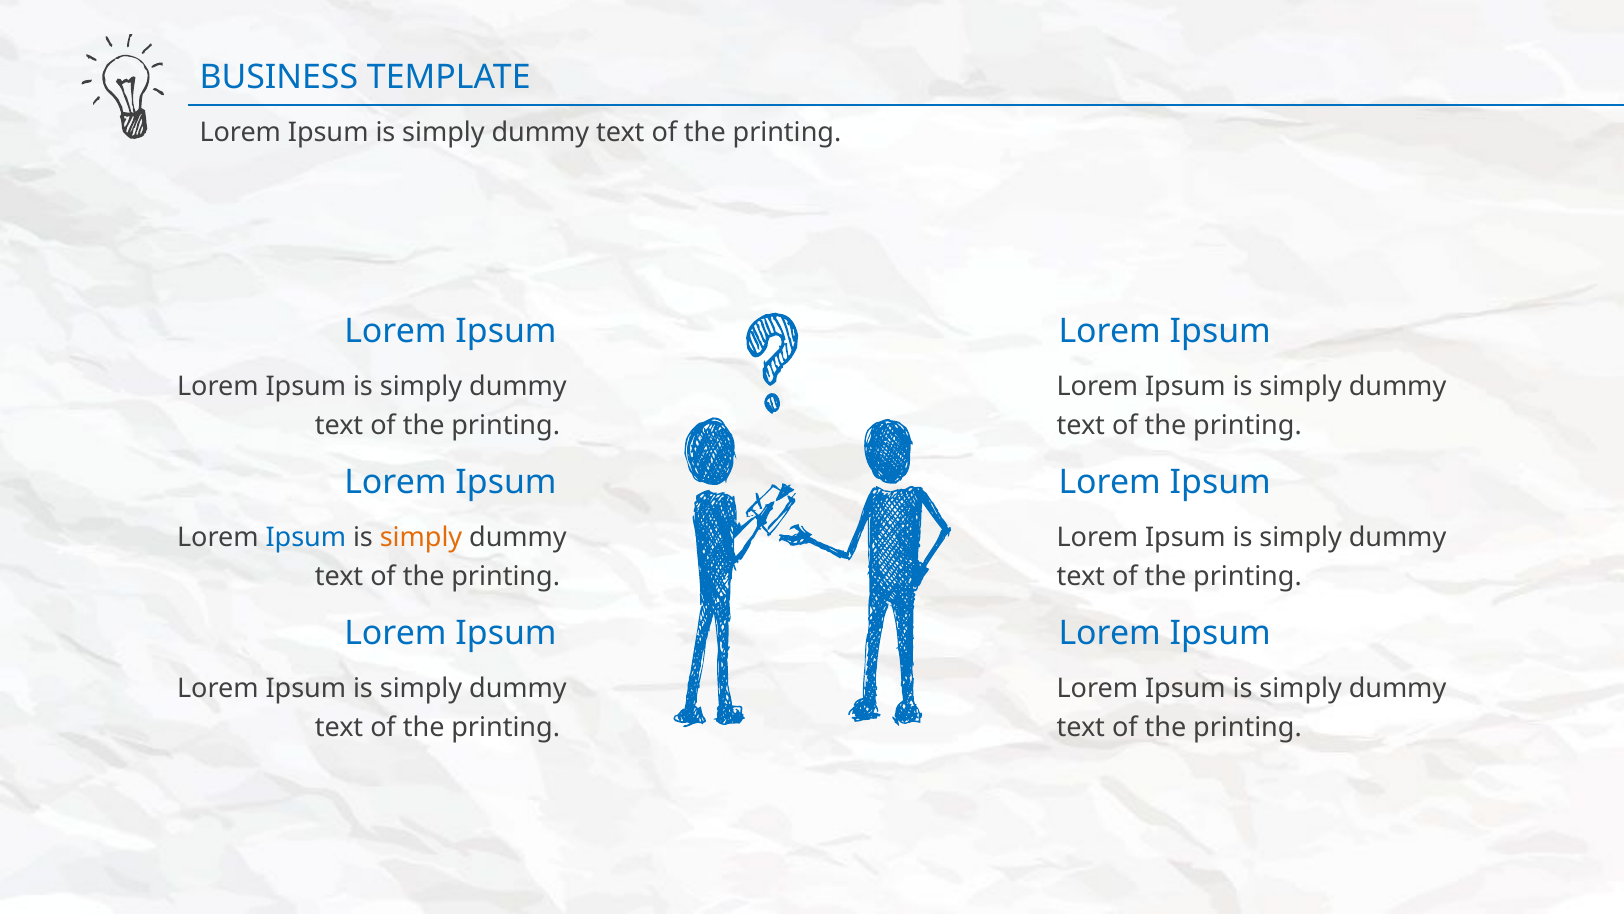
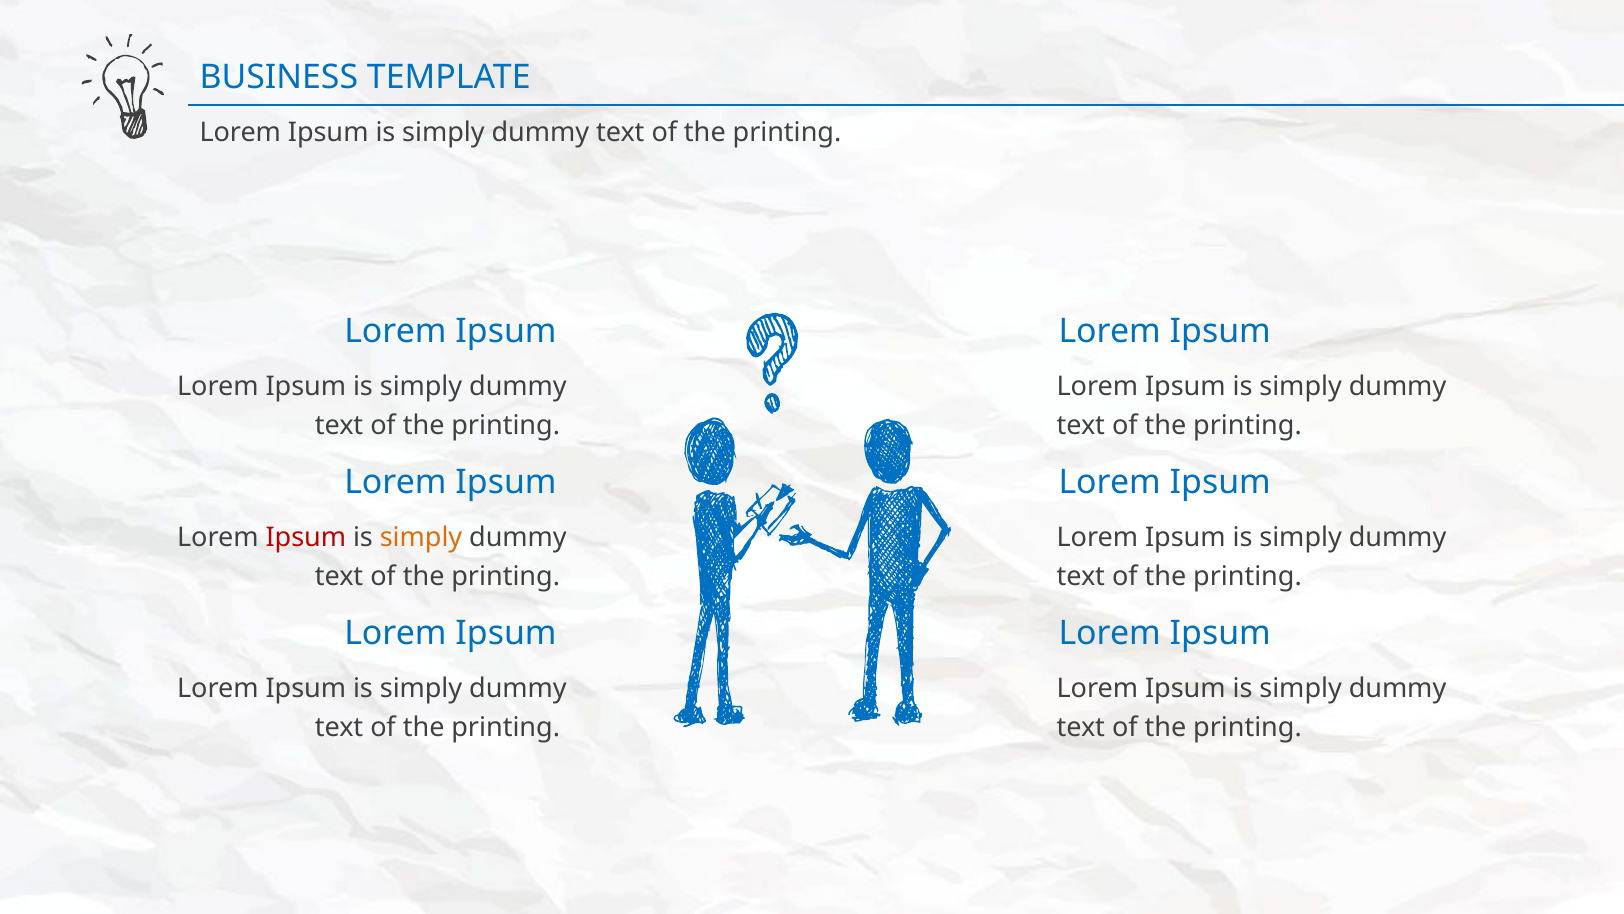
Ipsum colour: blue -> red (306, 537)
